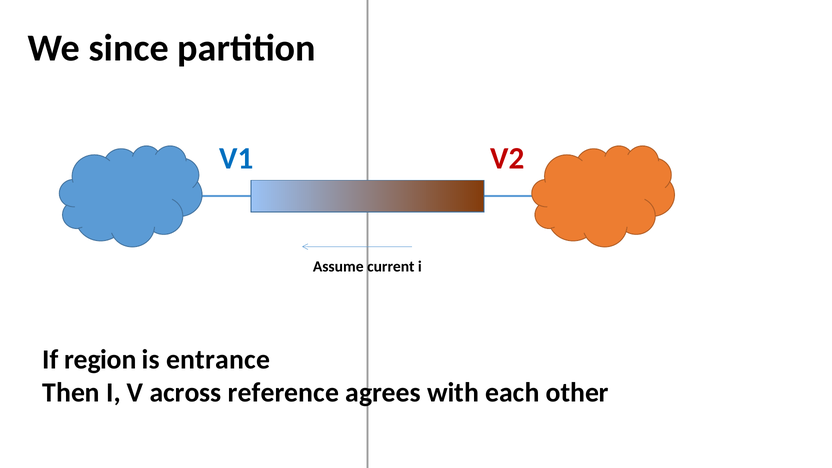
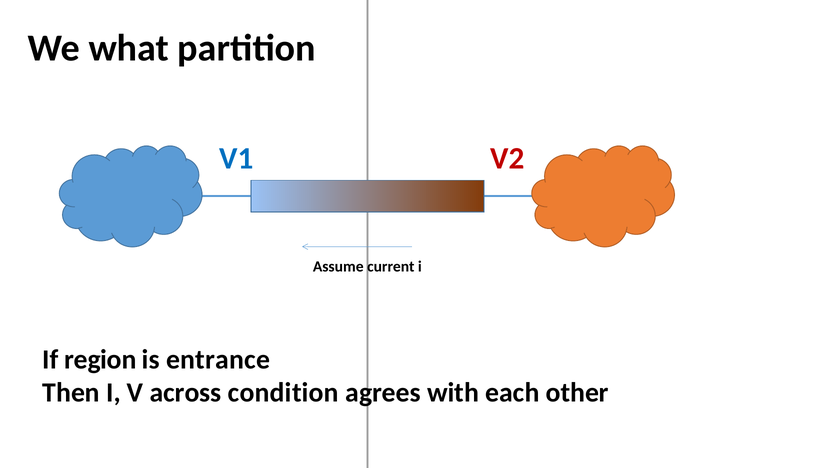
since: since -> what (129, 48)
reference: reference -> condition (283, 393)
